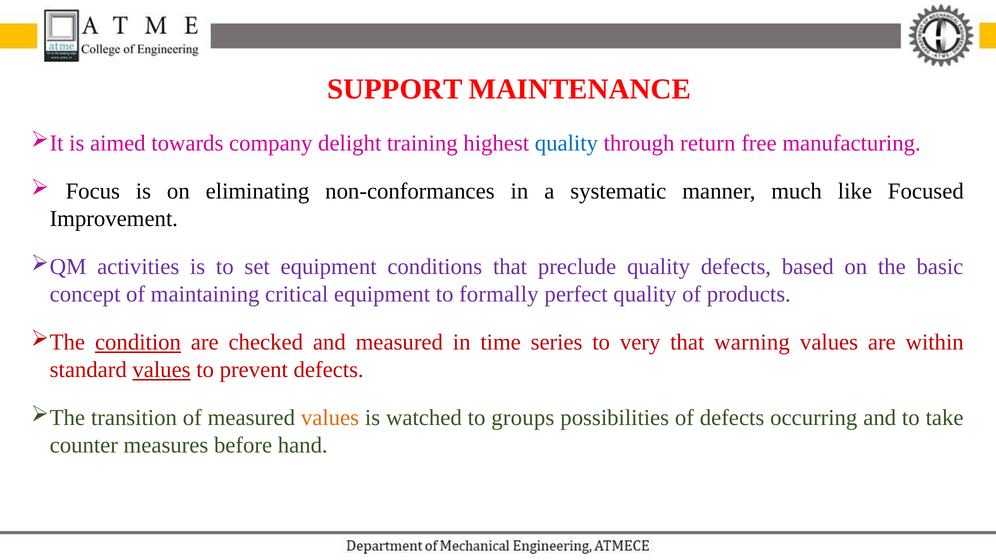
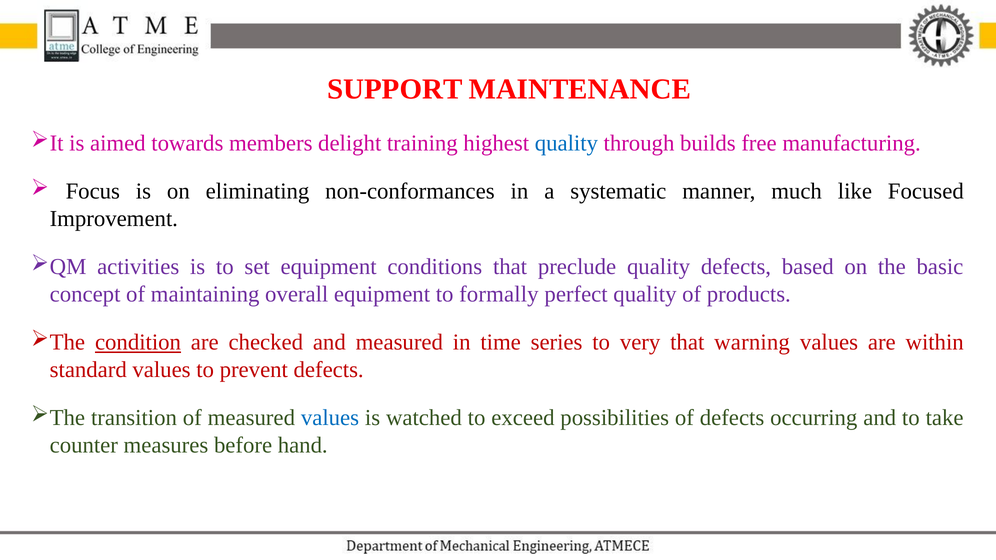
company: company -> members (271, 143)
return: return -> builds (708, 143)
critical: critical -> overall (297, 294)
values underline: present -> none (162, 370)
values colour: orange -> blue (330, 418)
groups: groups -> exceed (523, 418)
